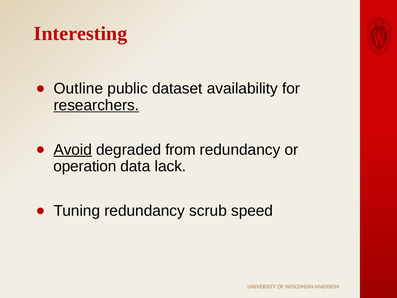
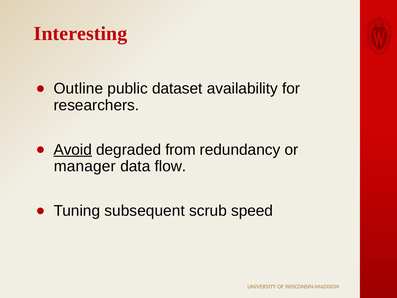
researchers underline: present -> none (96, 105)
operation: operation -> manager (85, 166)
lack: lack -> flow (170, 166)
Tuning redundancy: redundancy -> subsequent (145, 211)
